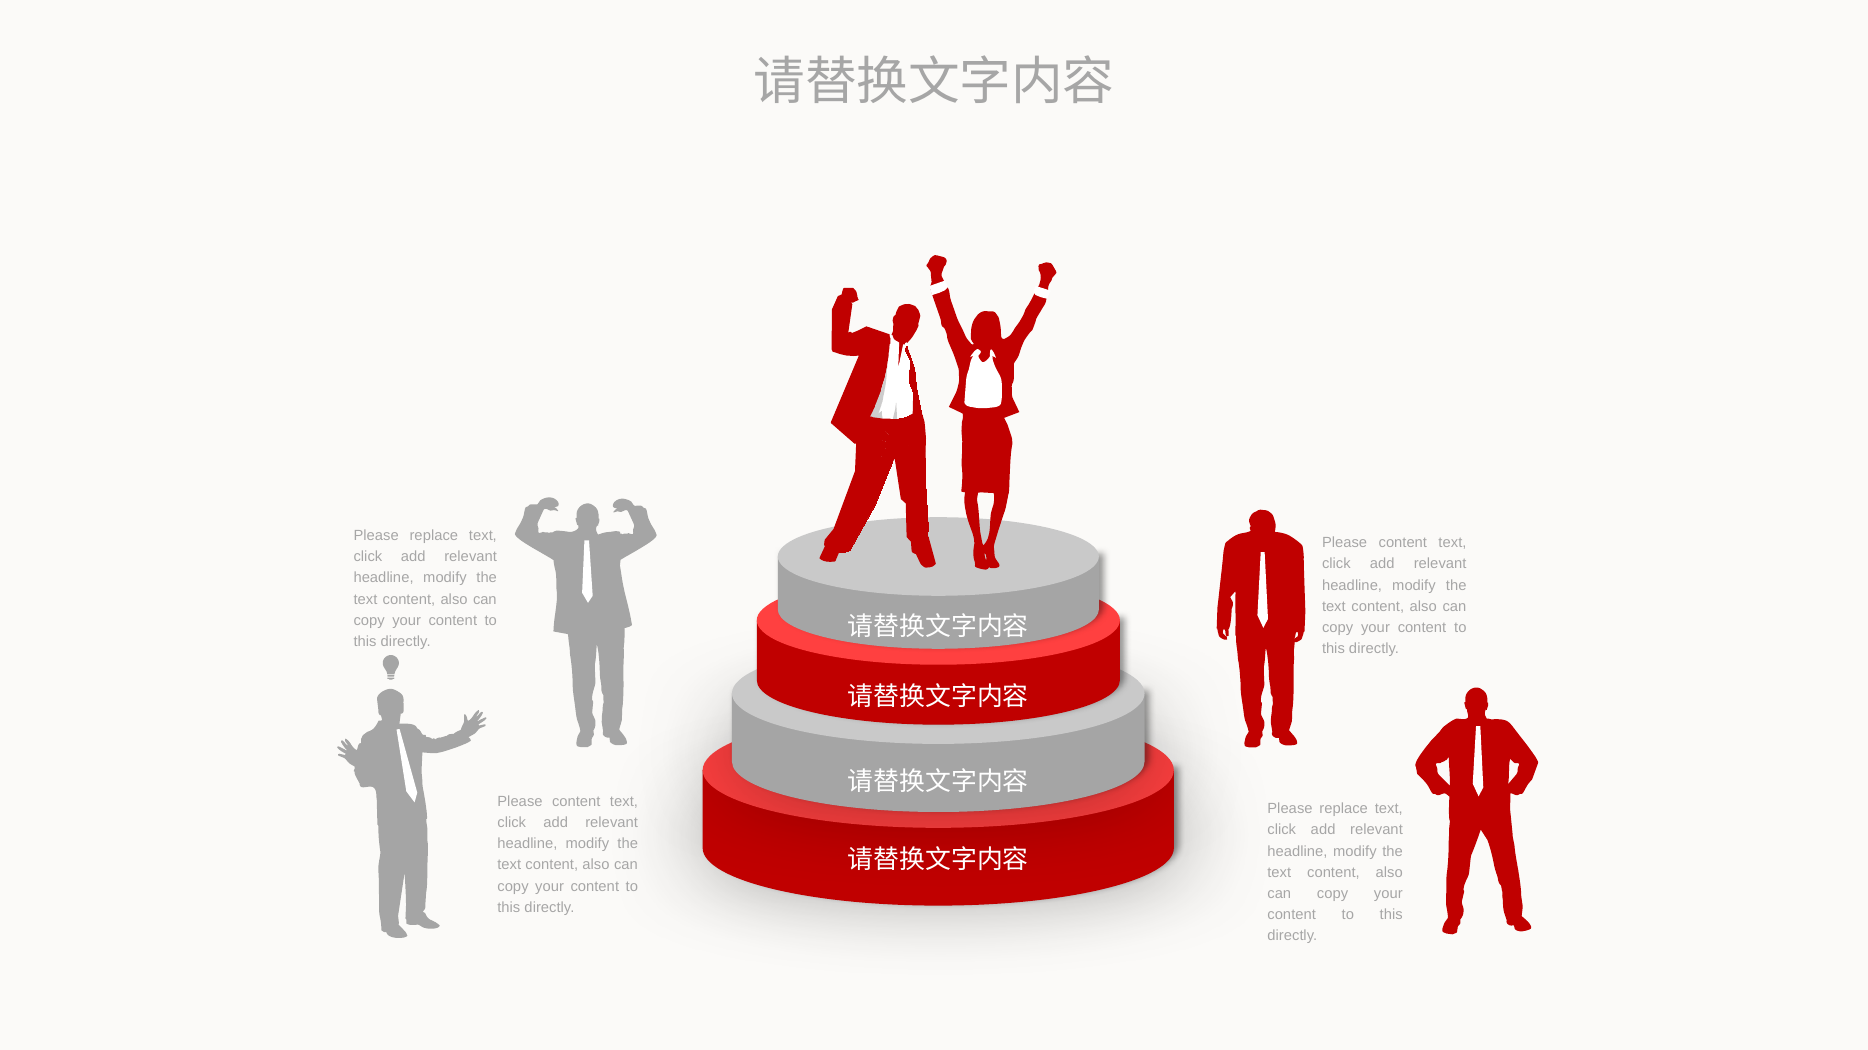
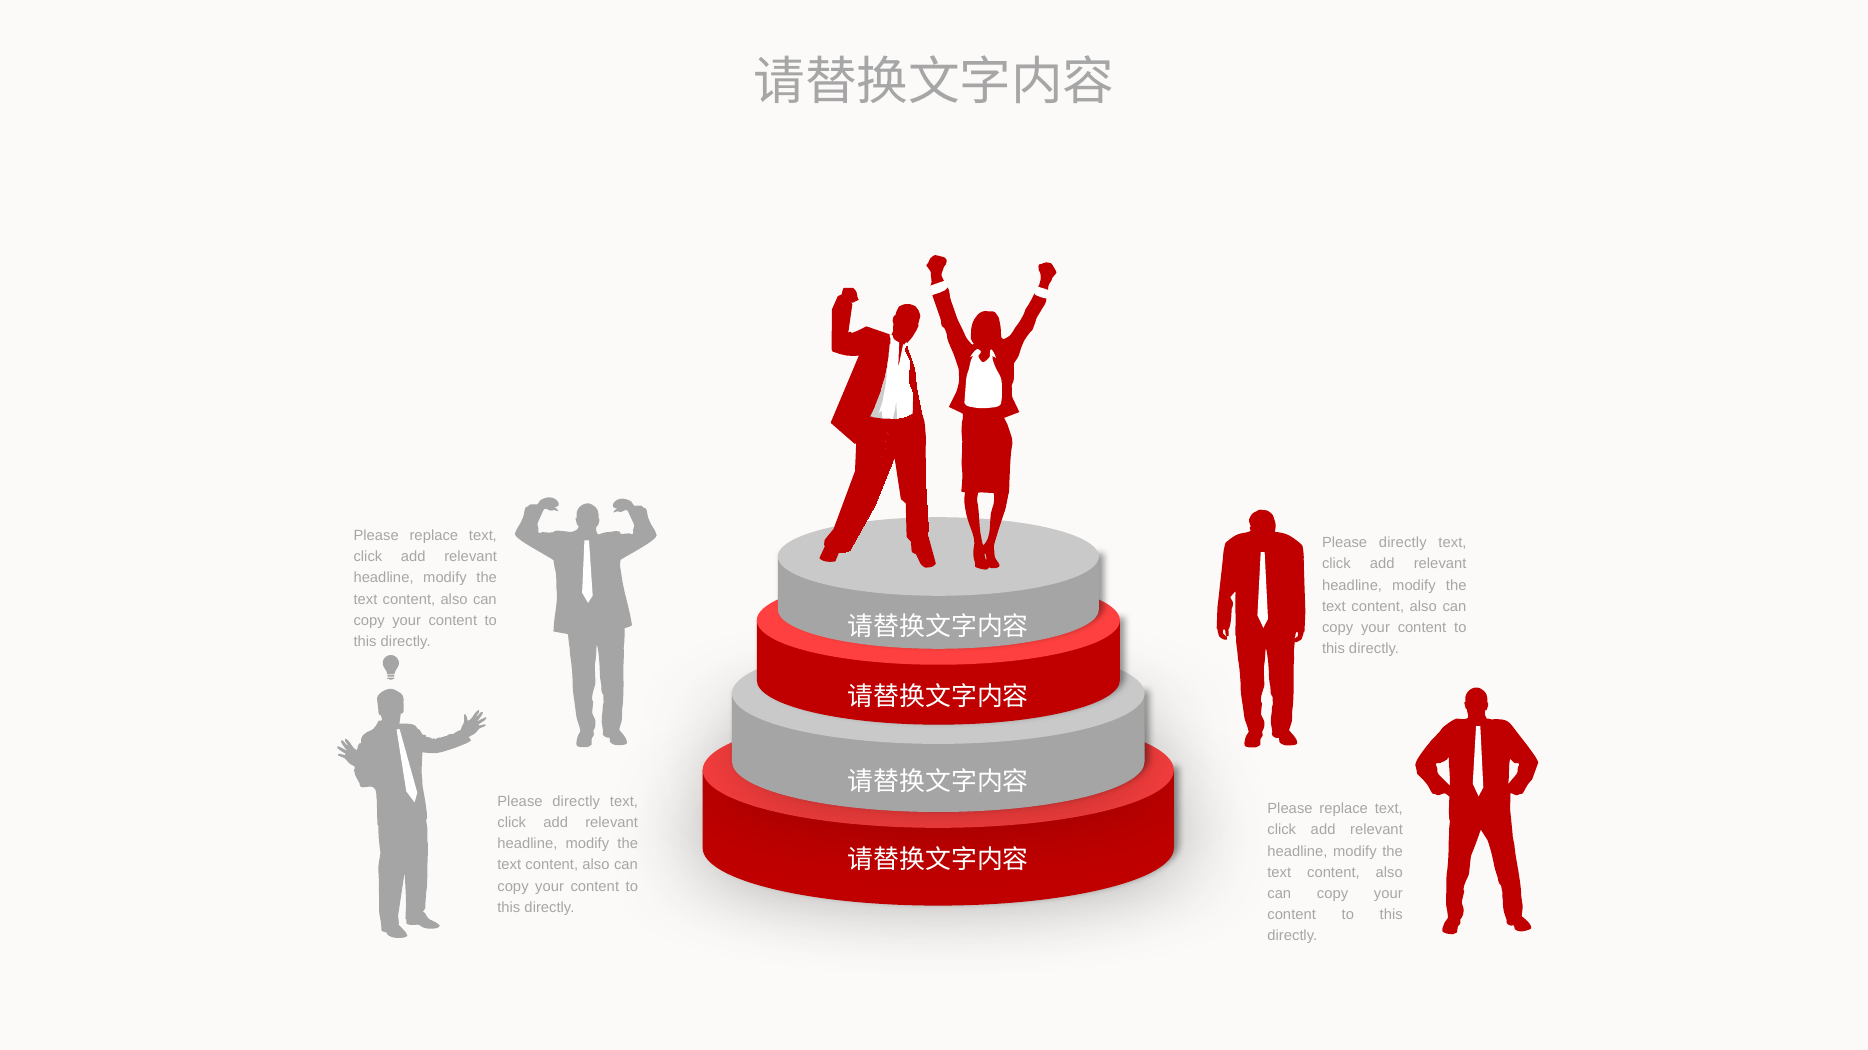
content: content -> directly (1403, 543)
content: content -> directly (576, 802)
